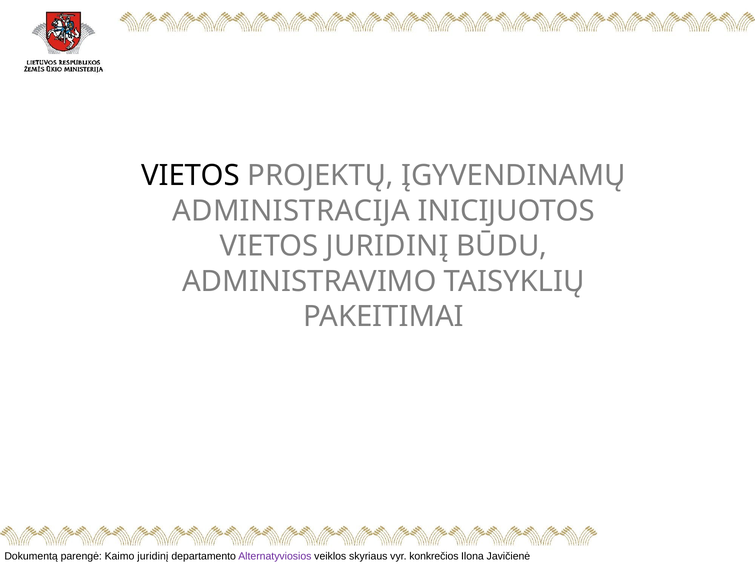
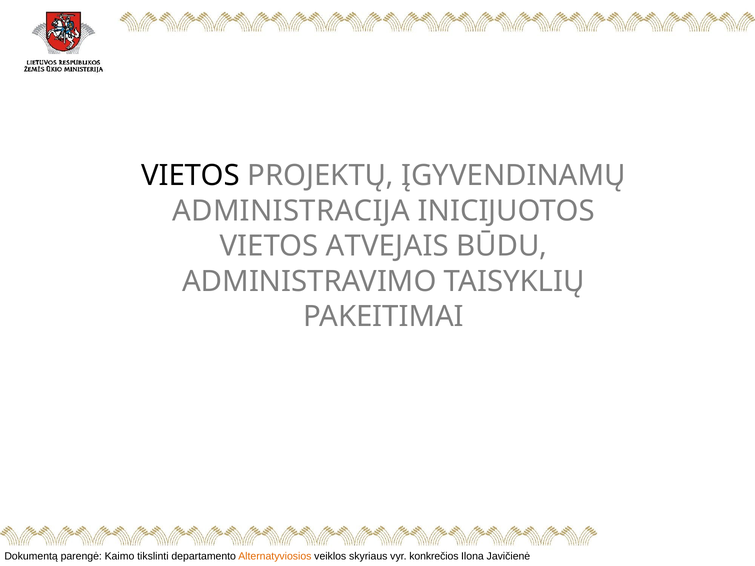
VIETOS JURIDINĮ: JURIDINĮ -> ATVEJAIS (387, 246)
Kaimo juridinį: juridinį -> tikslinti (153, 557)
Alternatyviosios colour: purple -> orange (275, 557)
